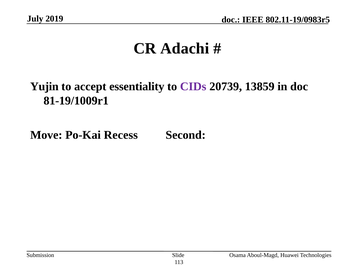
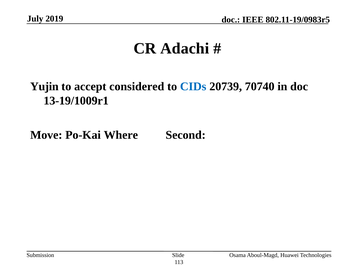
essentiality: essentiality -> considered (137, 87)
CIDs colour: purple -> blue (193, 87)
13859: 13859 -> 70740 (260, 87)
81-19/1009r1: 81-19/1009r1 -> 13-19/1009r1 (76, 101)
Recess: Recess -> Where (121, 135)
